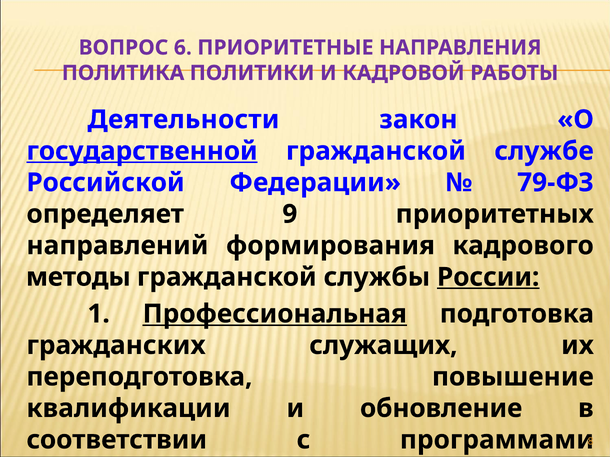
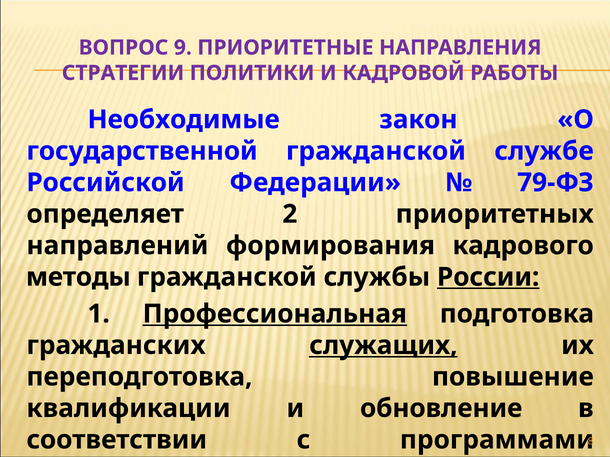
6: 6 -> 9 (183, 48)
ПОЛИТИКА: ПОЛИТИКА -> СТРАТЕГИИ (123, 73)
Деятельности: Деятельности -> Необходимые (184, 120)
государственной underline: present -> none (142, 151)
9: 9 -> 2 (290, 214)
служащих underline: none -> present (383, 346)
